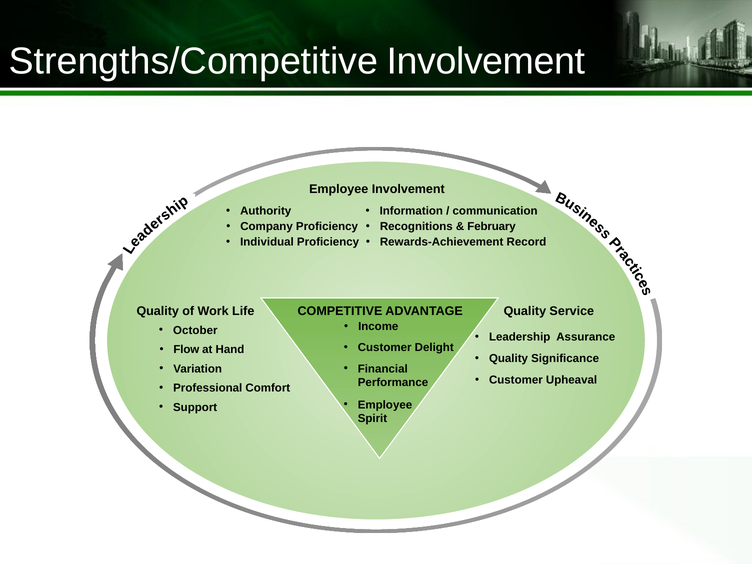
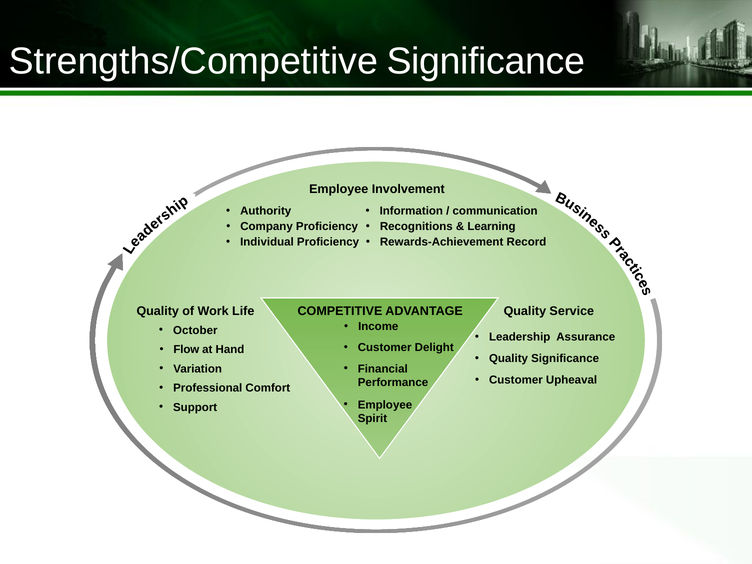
Strengths/Competitive Involvement: Involvement -> Significance (486, 62)
February: February -> Learning (492, 227)
